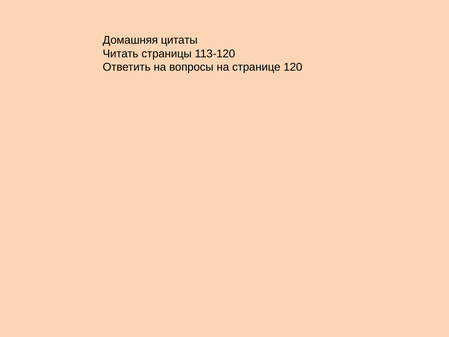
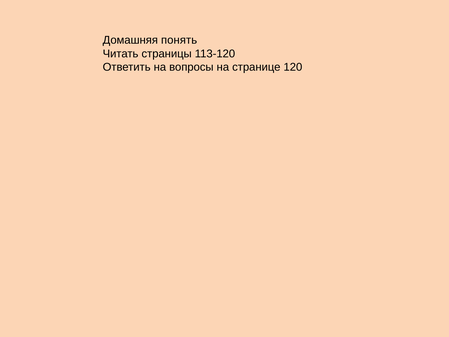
цитаты: цитаты -> понять (179, 40)
